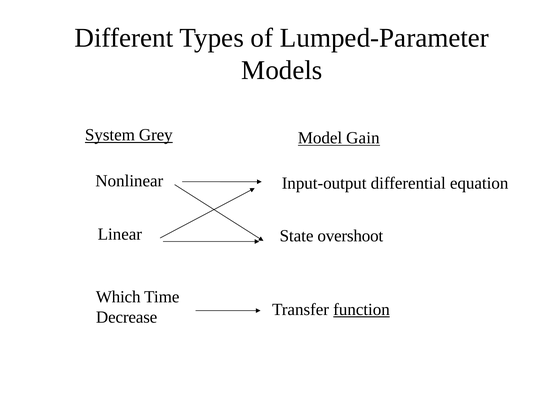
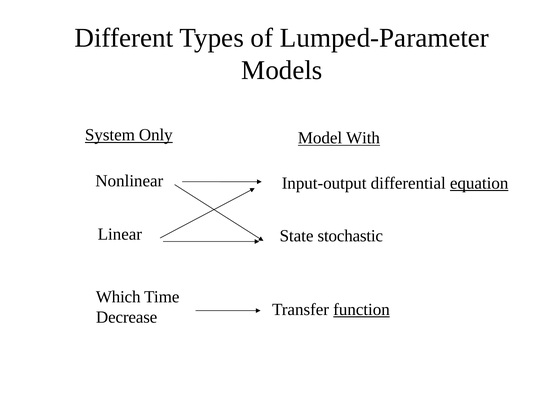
Grey: Grey -> Only (156, 135)
Gain: Gain -> With (363, 138)
equation underline: none -> present (479, 183)
overshoot: overshoot -> stochastic (350, 236)
